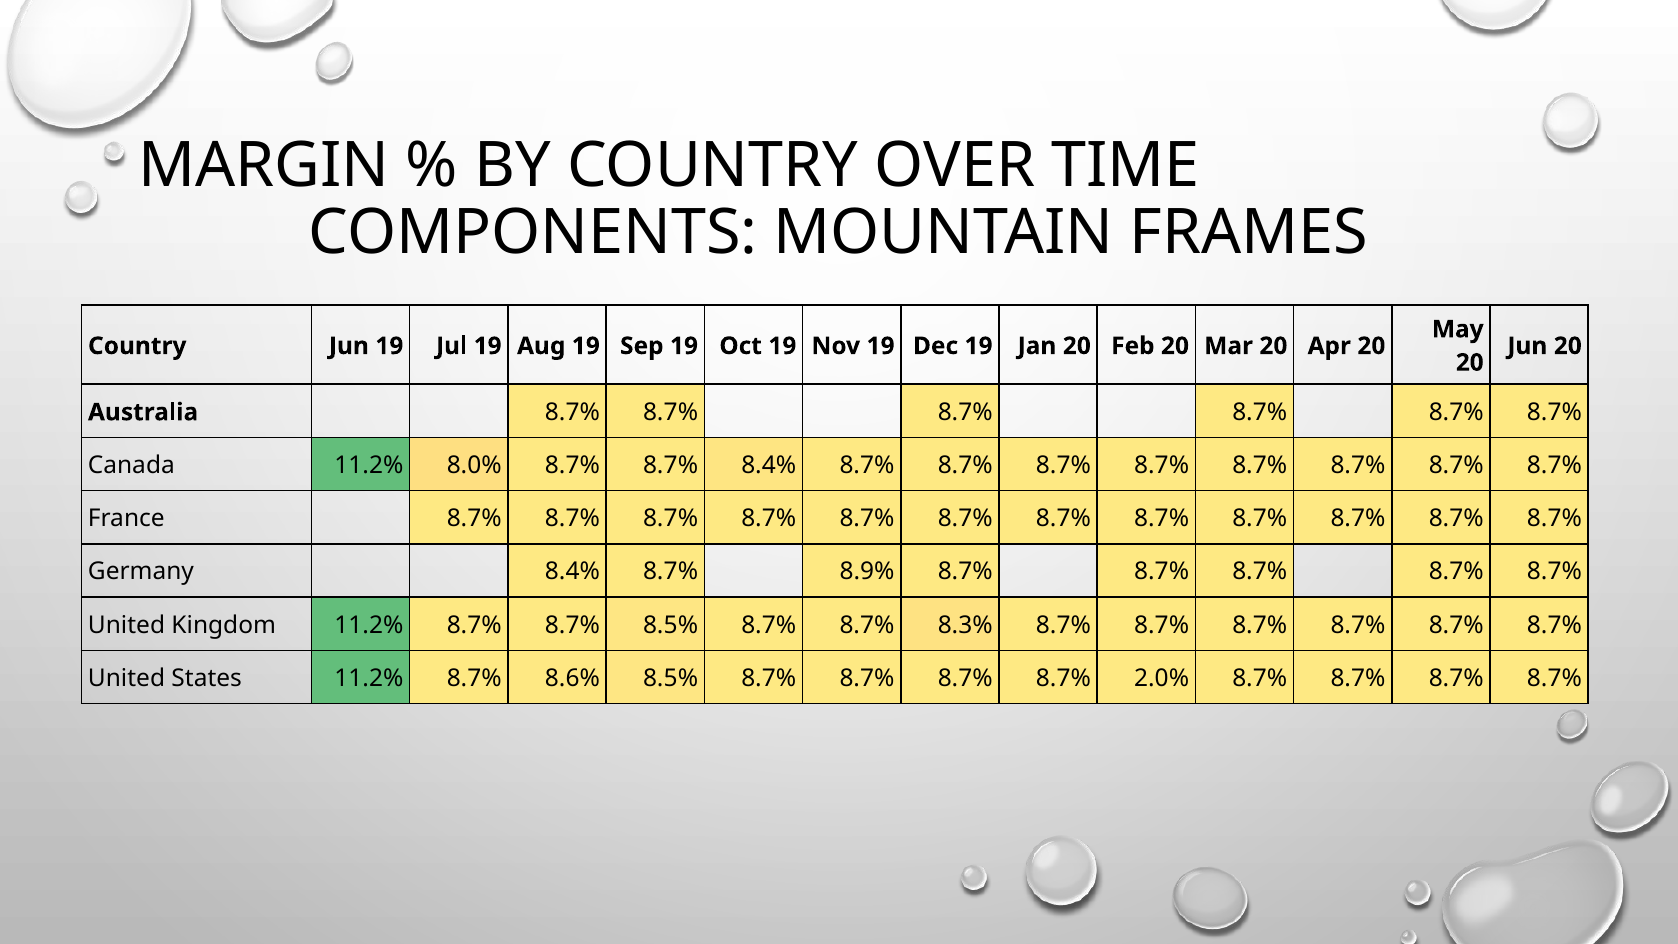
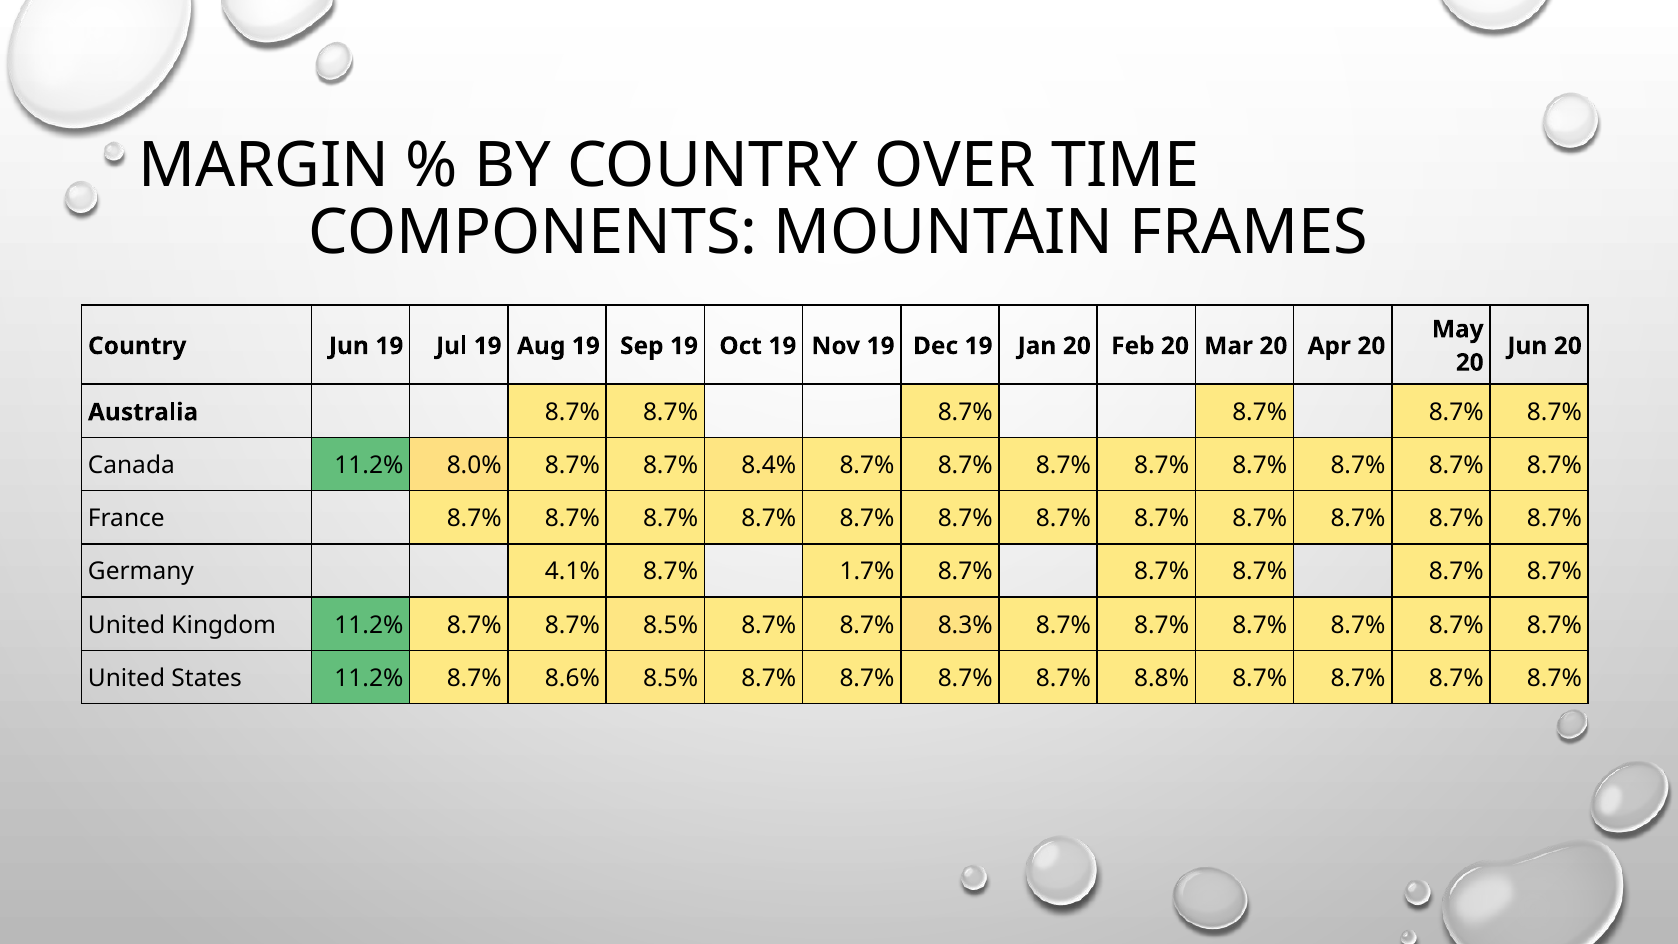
Germany 8.4%: 8.4% -> 4.1% (572, 572)
8.9%: 8.9% -> 1.7% (867, 572)
2.0%: 2.0% -> 8.8% (1162, 678)
